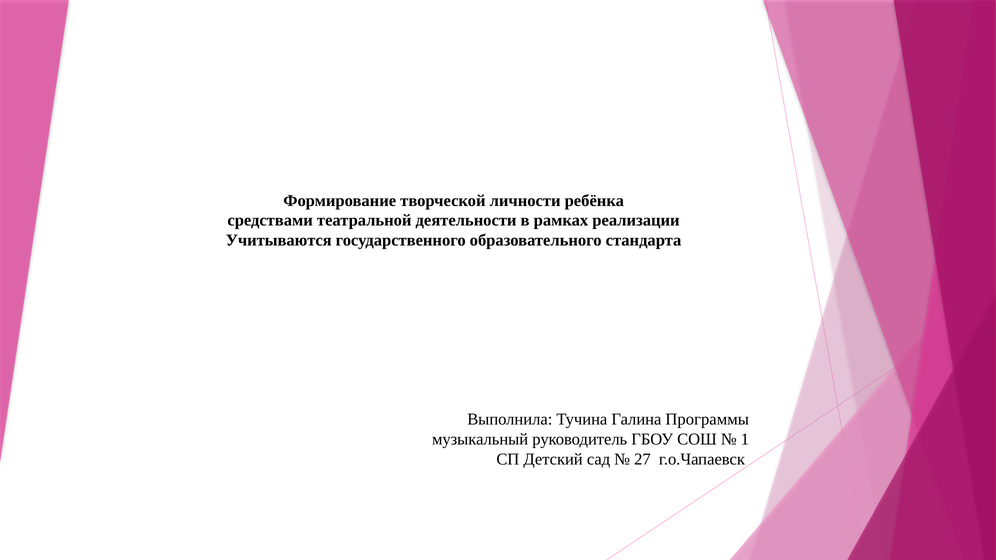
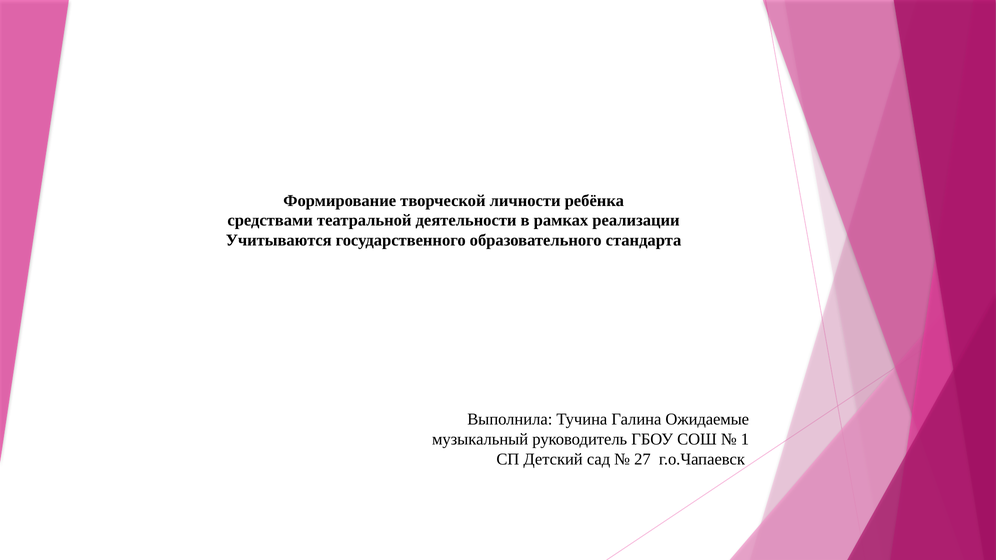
Программы: Программы -> Ожидаемые (707, 420)
